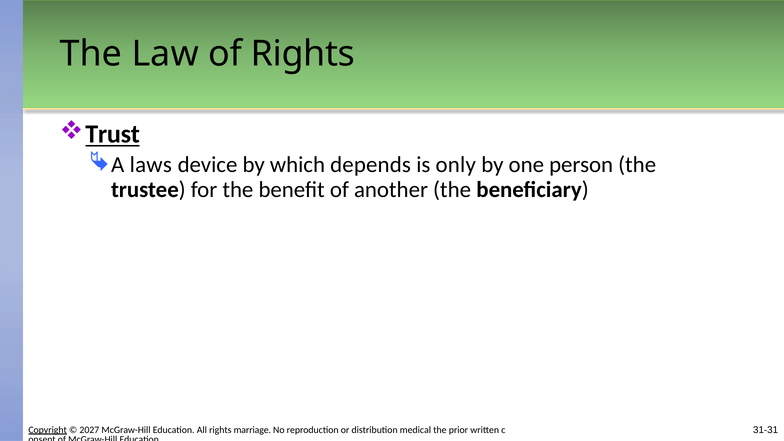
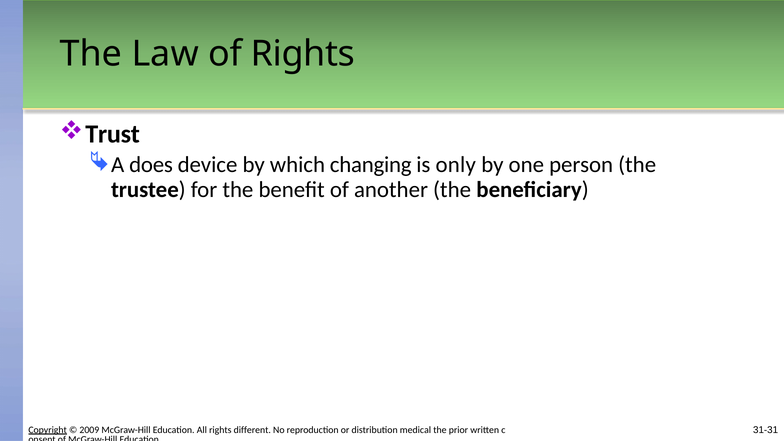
Trust underline: present -> none (113, 134)
laws: laws -> does (151, 165)
depends: depends -> changing (371, 165)
2027: 2027 -> 2009 (89, 430)
marriage: marriage -> different (252, 430)
